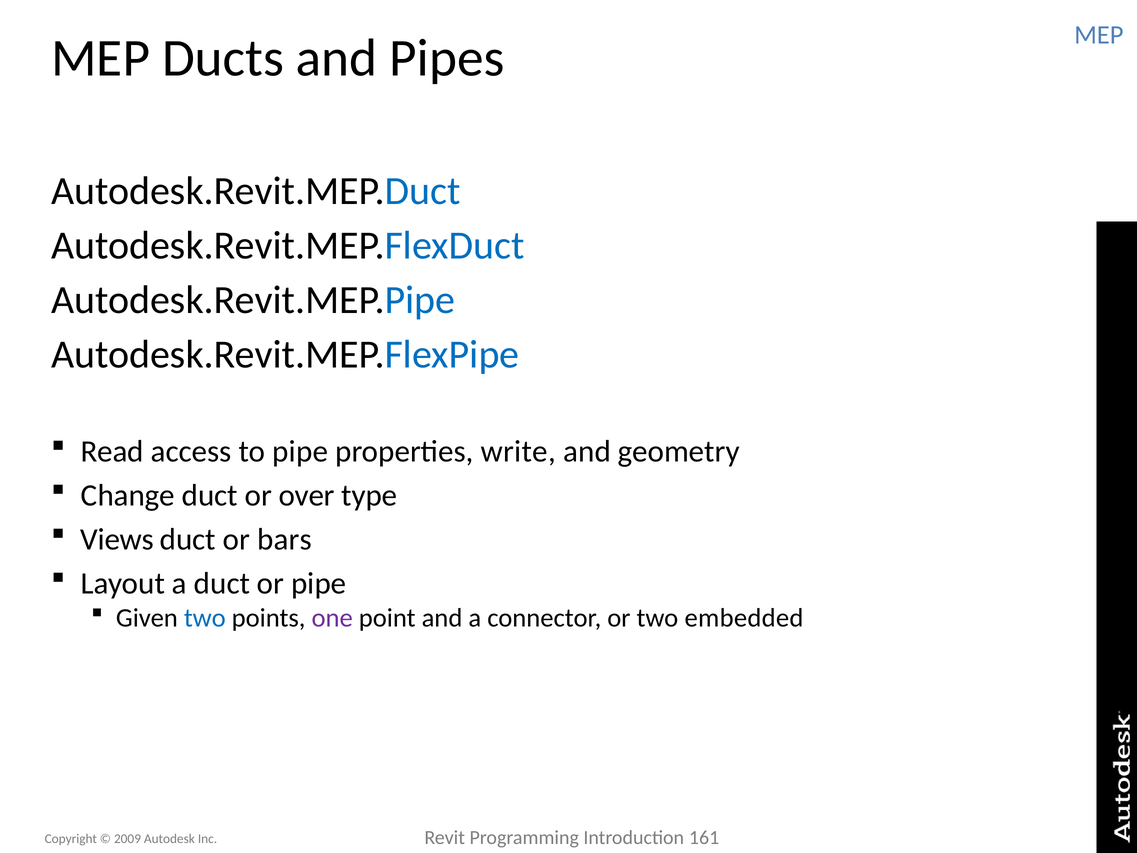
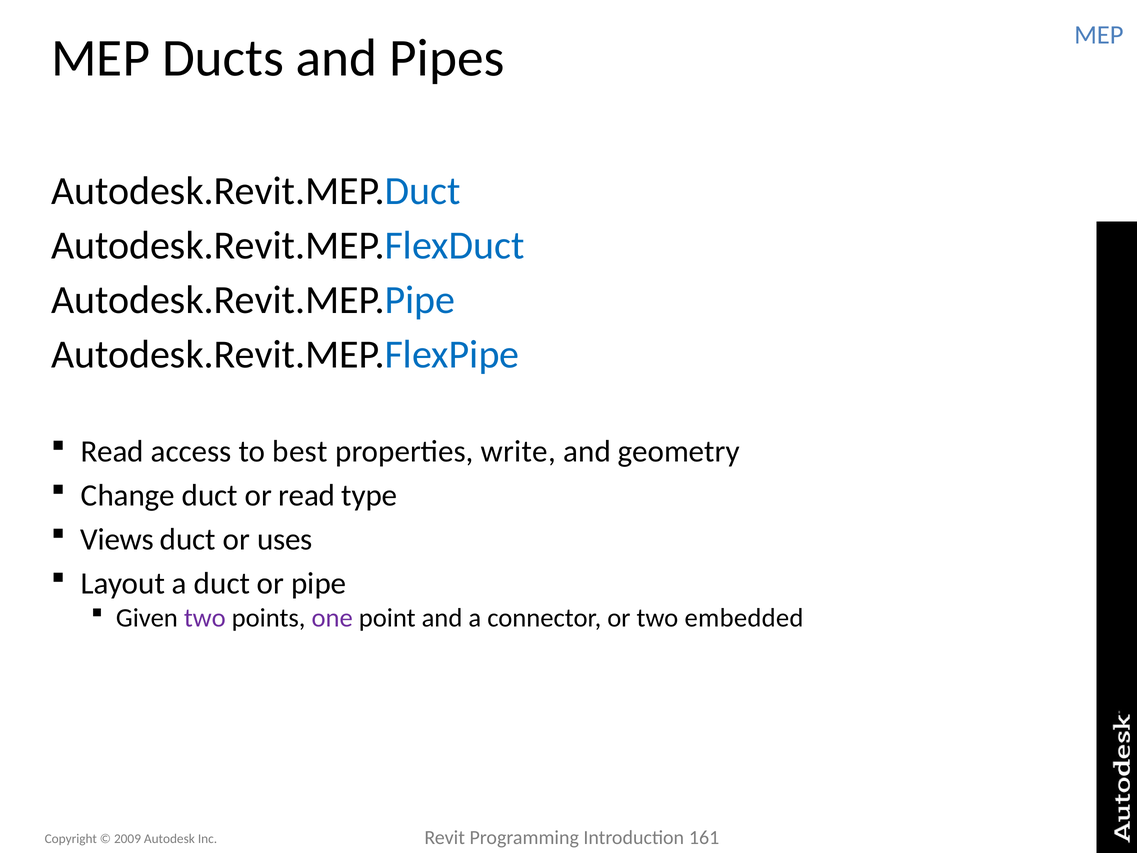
to pipe: pipe -> best (300, 451)
or over: over -> read (307, 495)
bars: bars -> uses (285, 539)
two colour: blue -> purple (205, 618)
